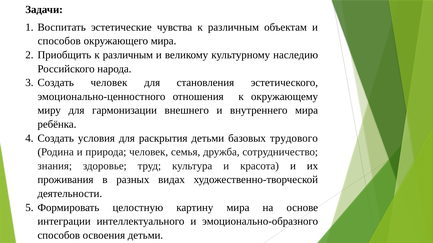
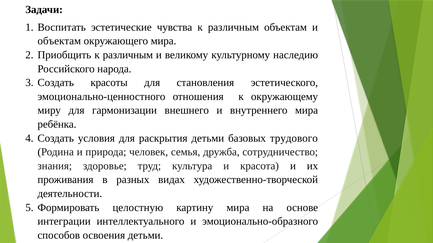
способов: способов -> объектам (59, 41)
Создать человек: человек -> красоты (109, 83)
